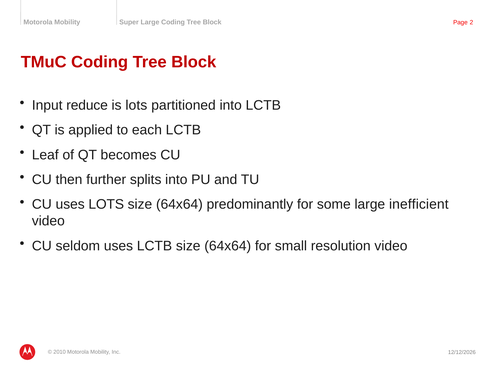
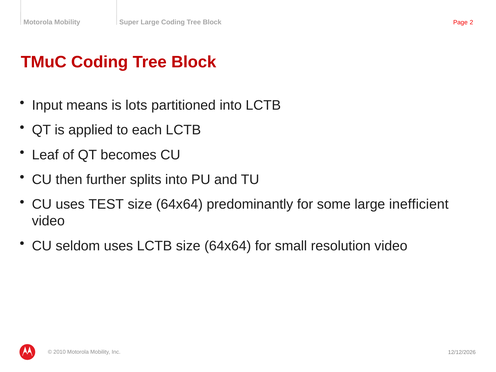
reduce: reduce -> means (87, 105)
uses LOTS: LOTS -> TEST (106, 204)
